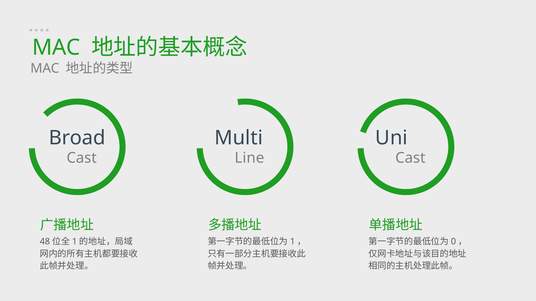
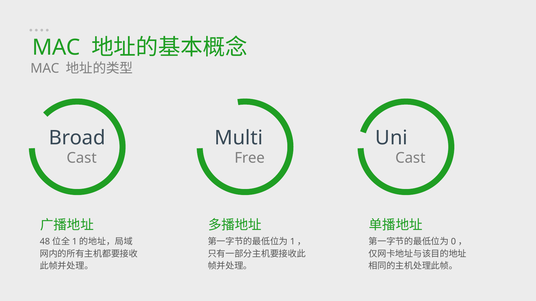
Line: Line -> Free (250, 158)
